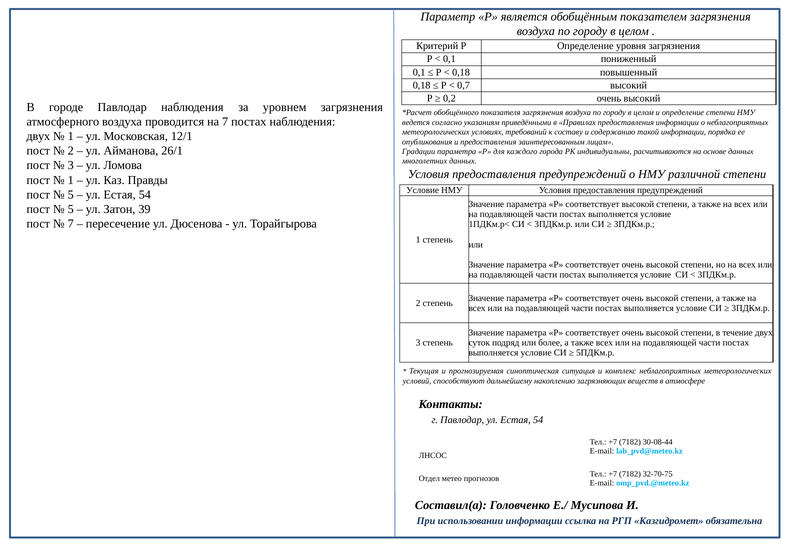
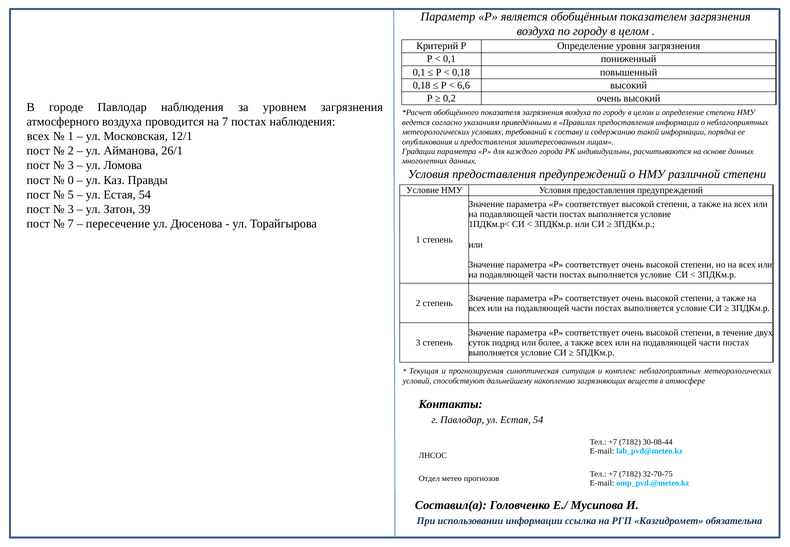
0,7: 0,7 -> 6,6 (464, 85)
двух: двух -> всех (38, 136)
1: 1 -> 0 (71, 180)
5: 5 -> 3 (71, 209)
